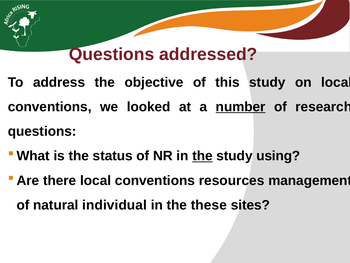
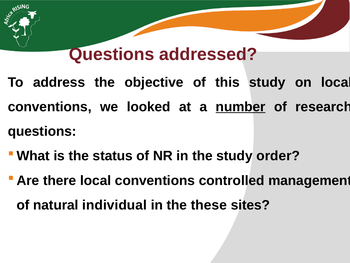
the underline: present -> none (202, 156)
using: using -> order (278, 156)
resources: resources -> controlled (232, 180)
